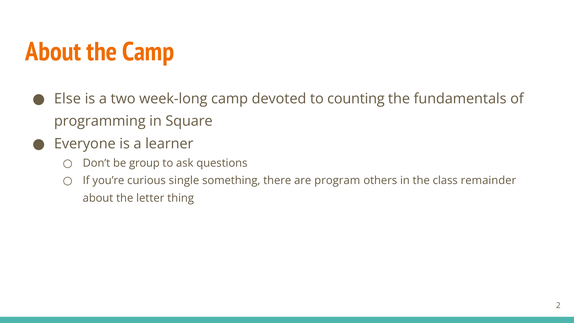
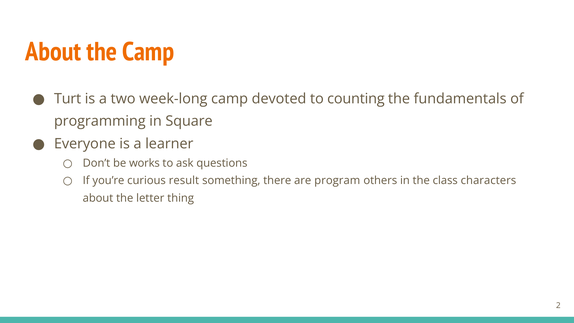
Else: Else -> Turt (68, 99)
group: group -> works (144, 163)
single: single -> result (184, 181)
remainder: remainder -> characters (488, 181)
